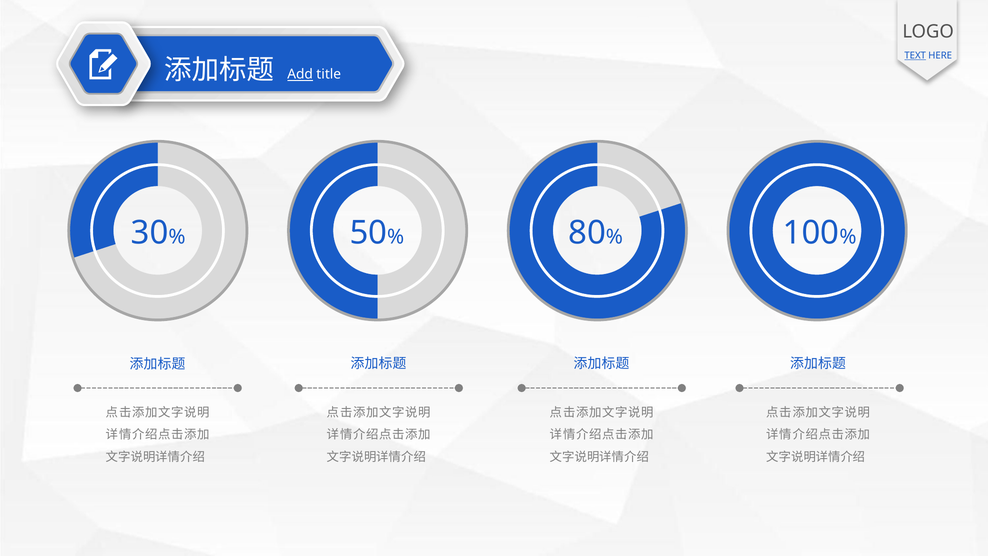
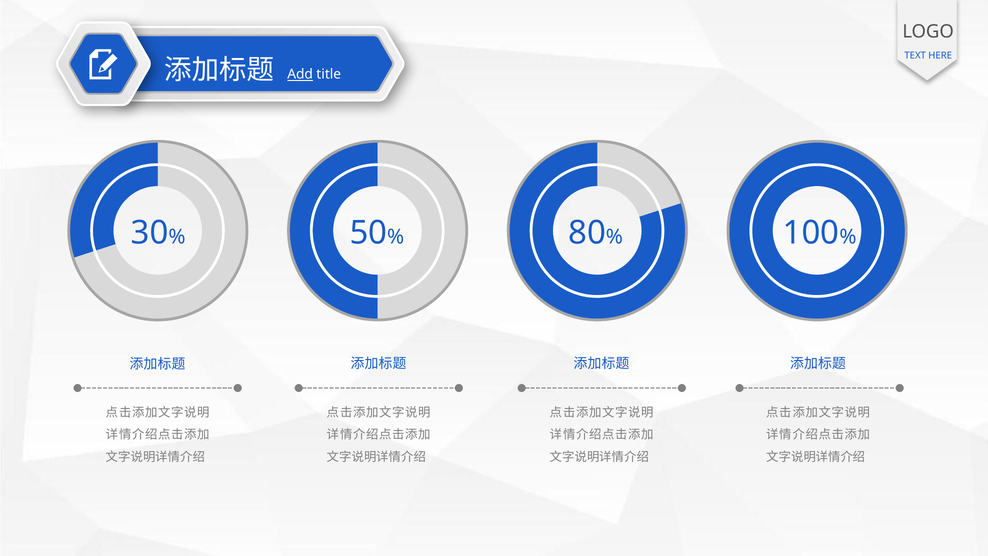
TEXT underline: present -> none (915, 56)
